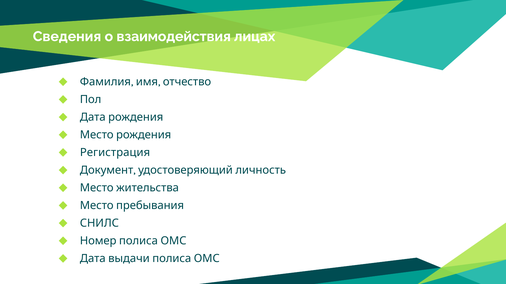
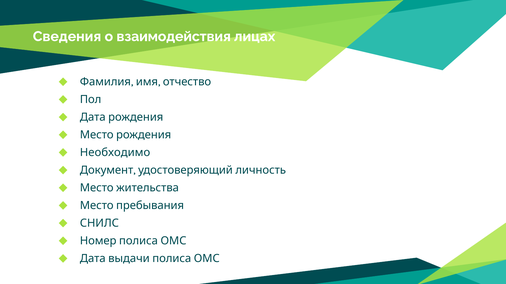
Регистрация: Регистрация -> Необходимо (115, 153)
